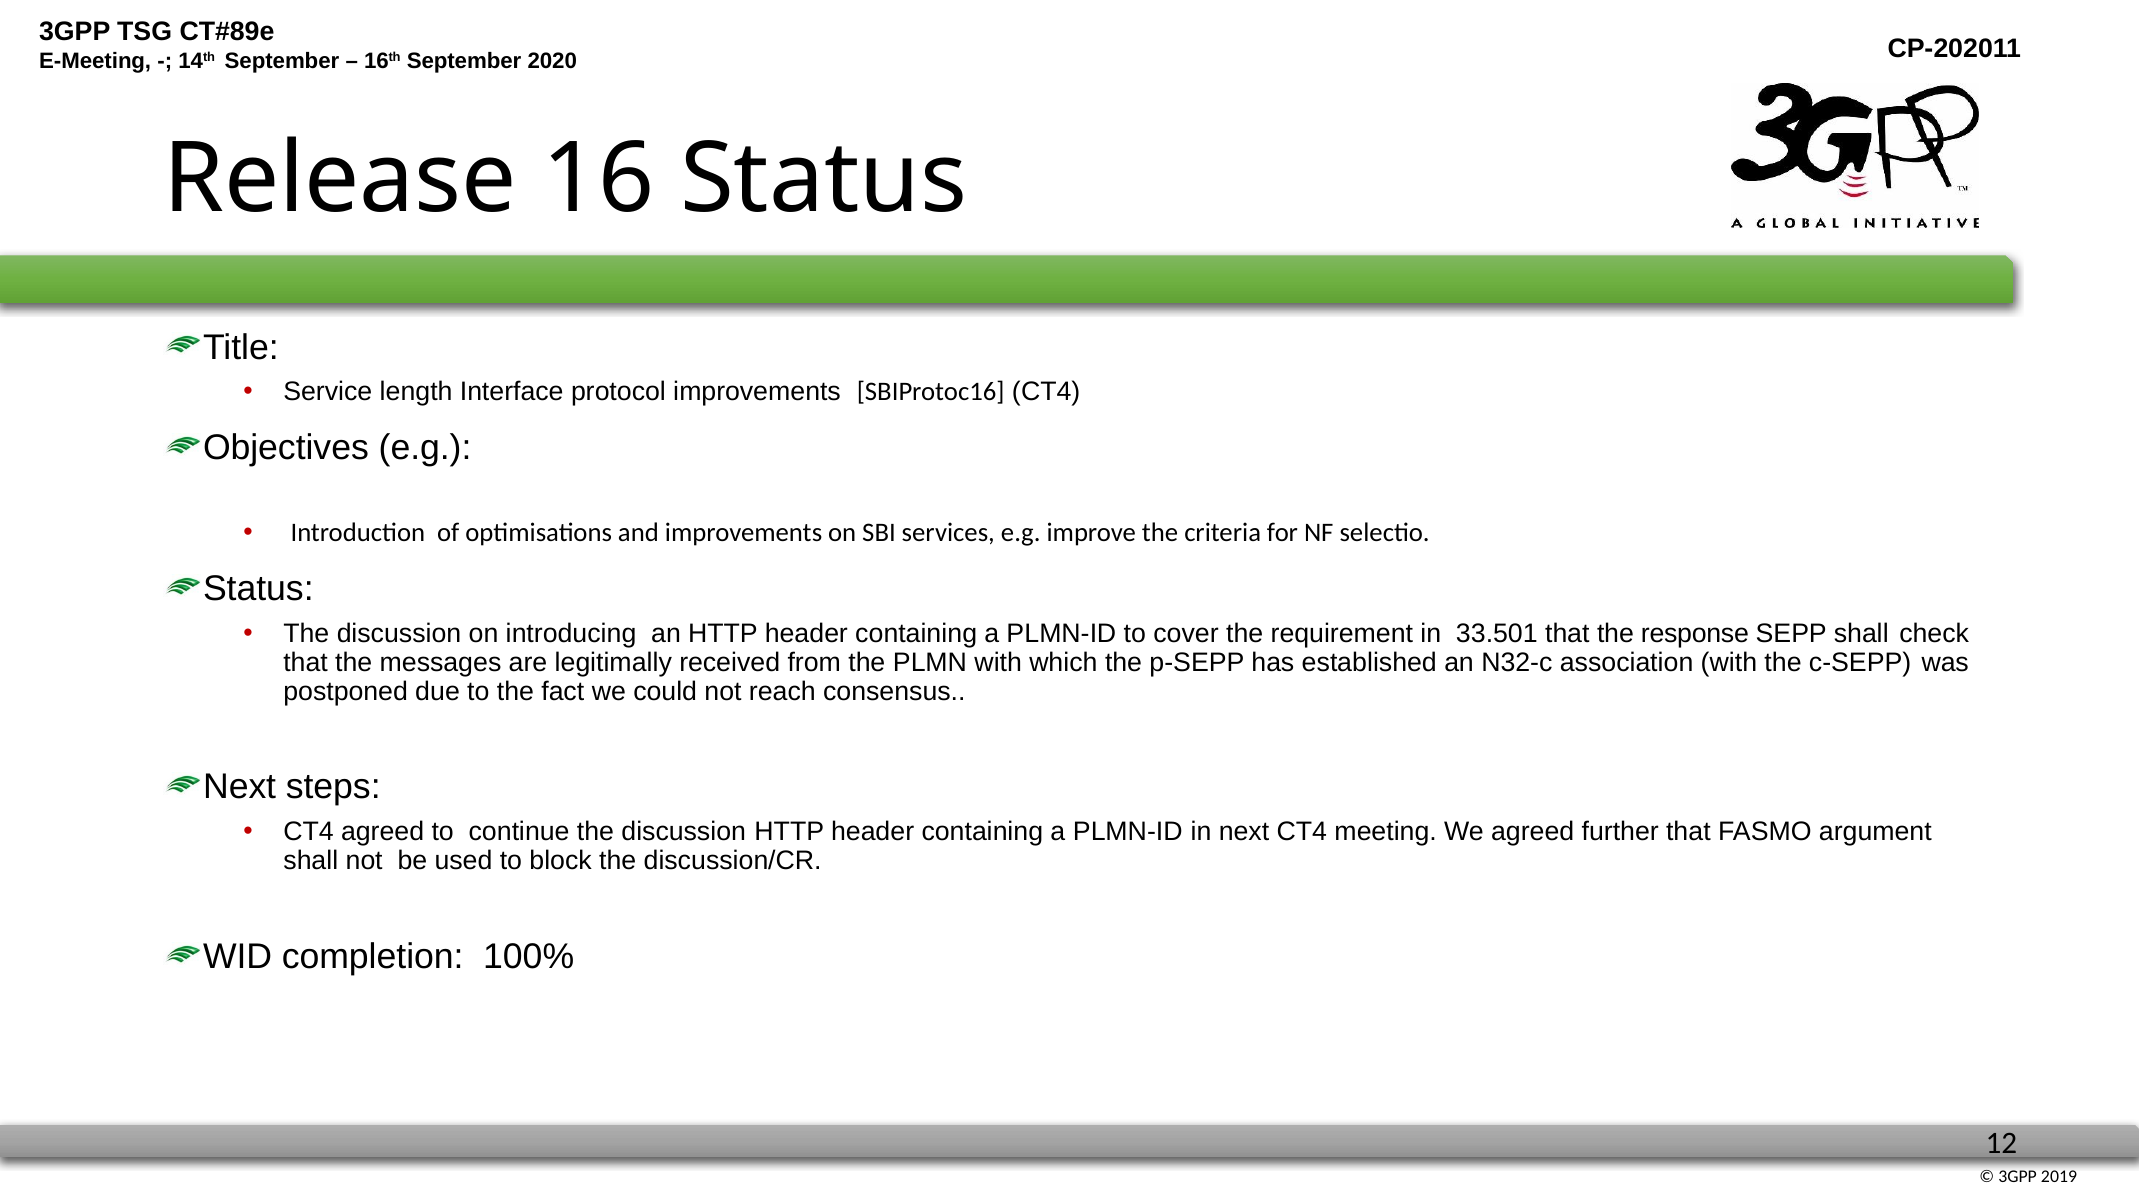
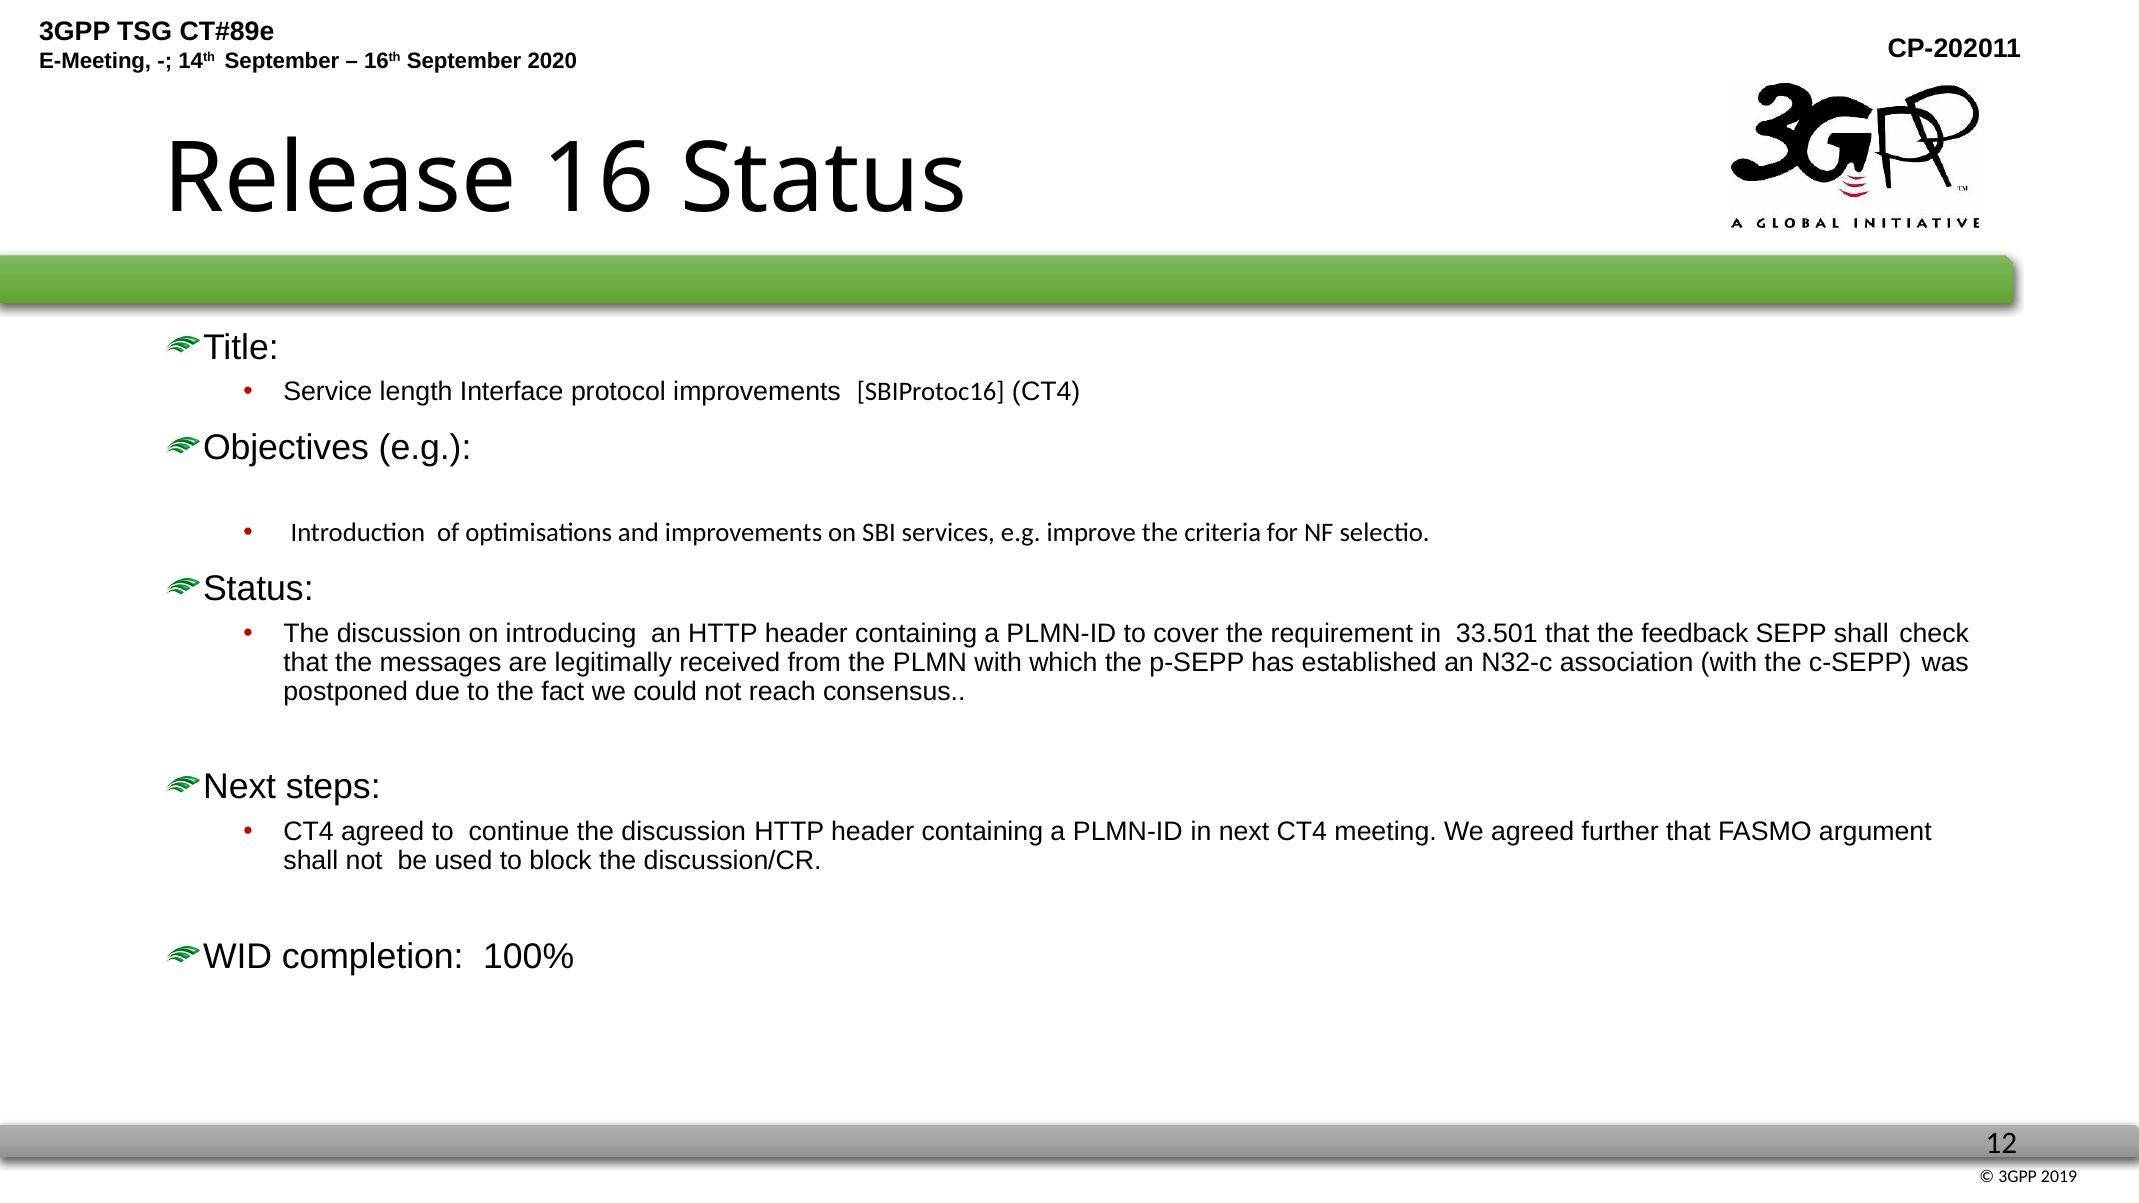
response: response -> feedback (1695, 634)
